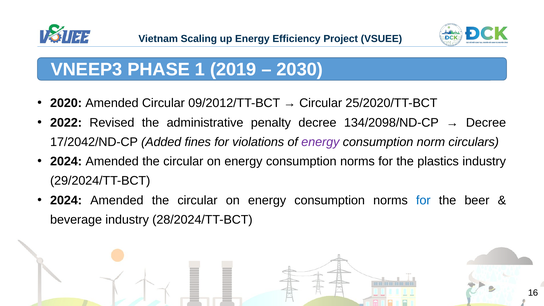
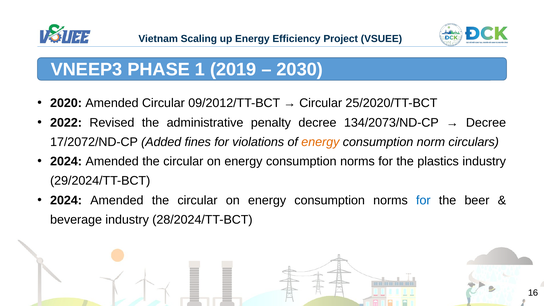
134/2098/ND-CP: 134/2098/ND-CP -> 134/2073/ND-CP (391, 123)
17/2042/ND-CP: 17/2042/ND-CP -> 17/2072/ND-CP (94, 142)
energy colour: purple -> orange (320, 142)
